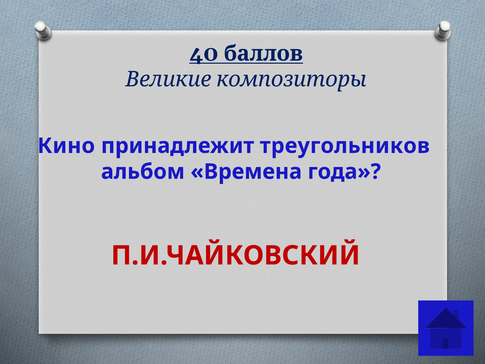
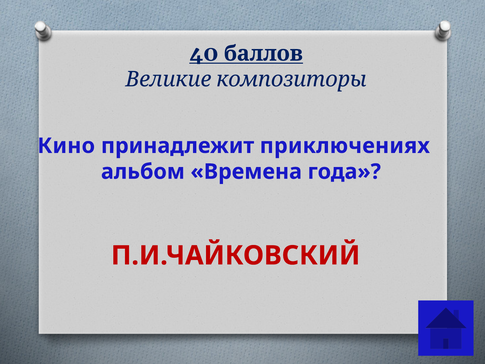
треугольников: треугольников -> приключениях (345, 146)
